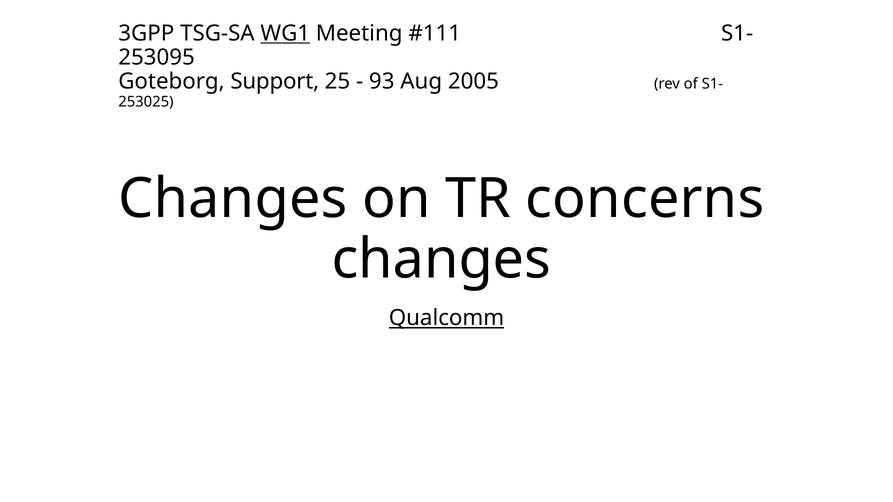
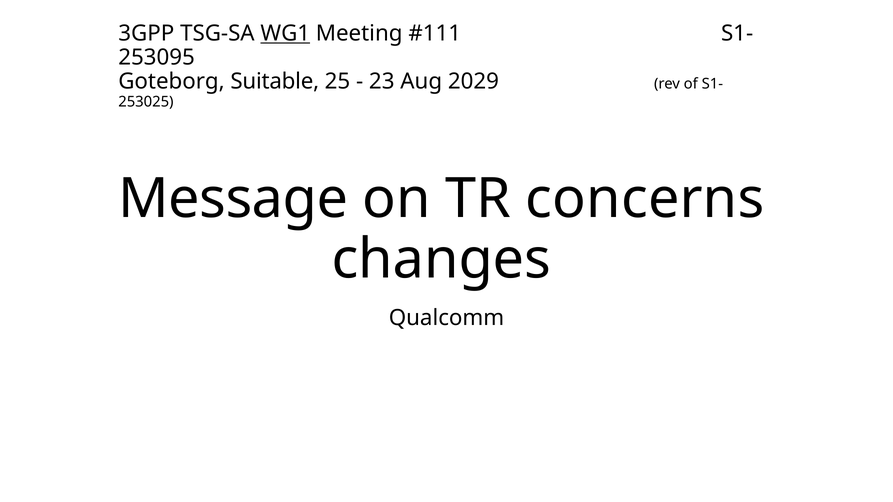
Support: Support -> Suitable (275, 82)
93: 93 -> 23 (382, 82)
2005: 2005 -> 2029 (473, 82)
Changes: Changes -> Message (233, 199)
Qualcomm underline: present -> none (446, 318)
